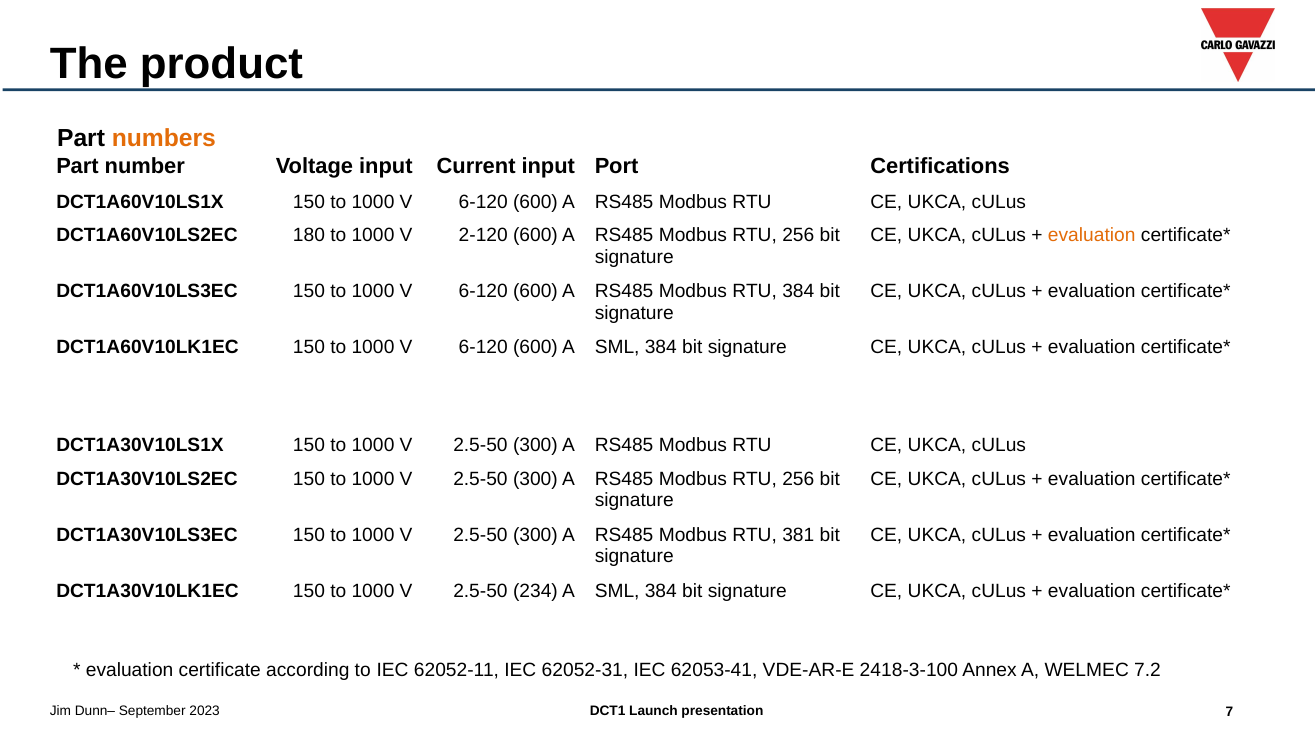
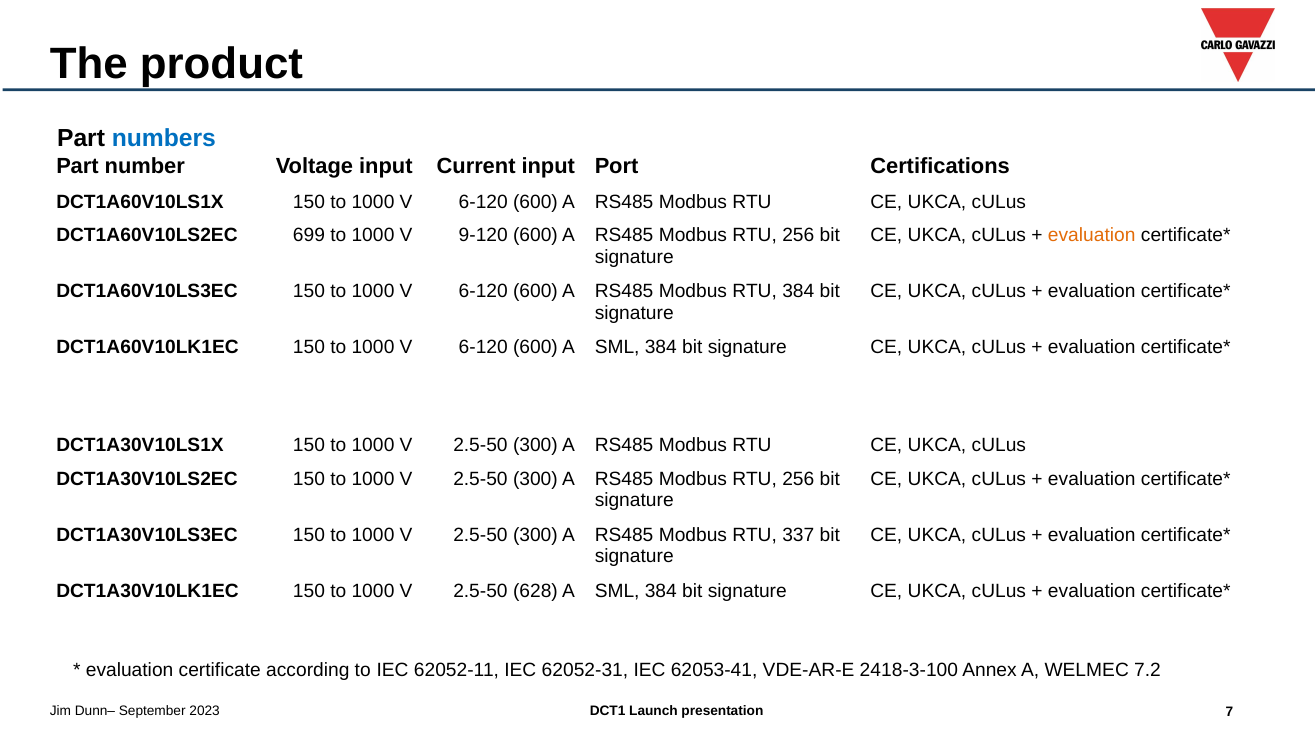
numbers colour: orange -> blue (164, 138)
180: 180 -> 699 (309, 235)
2-120: 2-120 -> 9-120 (483, 235)
381: 381 -> 337 (798, 535)
234: 234 -> 628 (535, 591)
